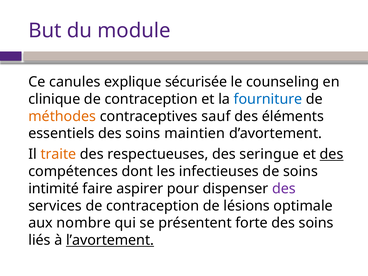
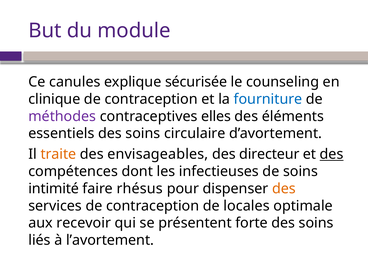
méthodes colour: orange -> purple (62, 116)
sauf: sauf -> elles (216, 116)
maintien: maintien -> circulaire (195, 134)
respectueuses: respectueuses -> envisageables (158, 154)
seringue: seringue -> directeur (269, 154)
aspirer: aspirer -> rhésus (140, 189)
des colour: purple -> orange (284, 189)
lésions: lésions -> locales (247, 206)
nombre: nombre -> recevoir (84, 223)
l’avortement underline: present -> none (110, 240)
